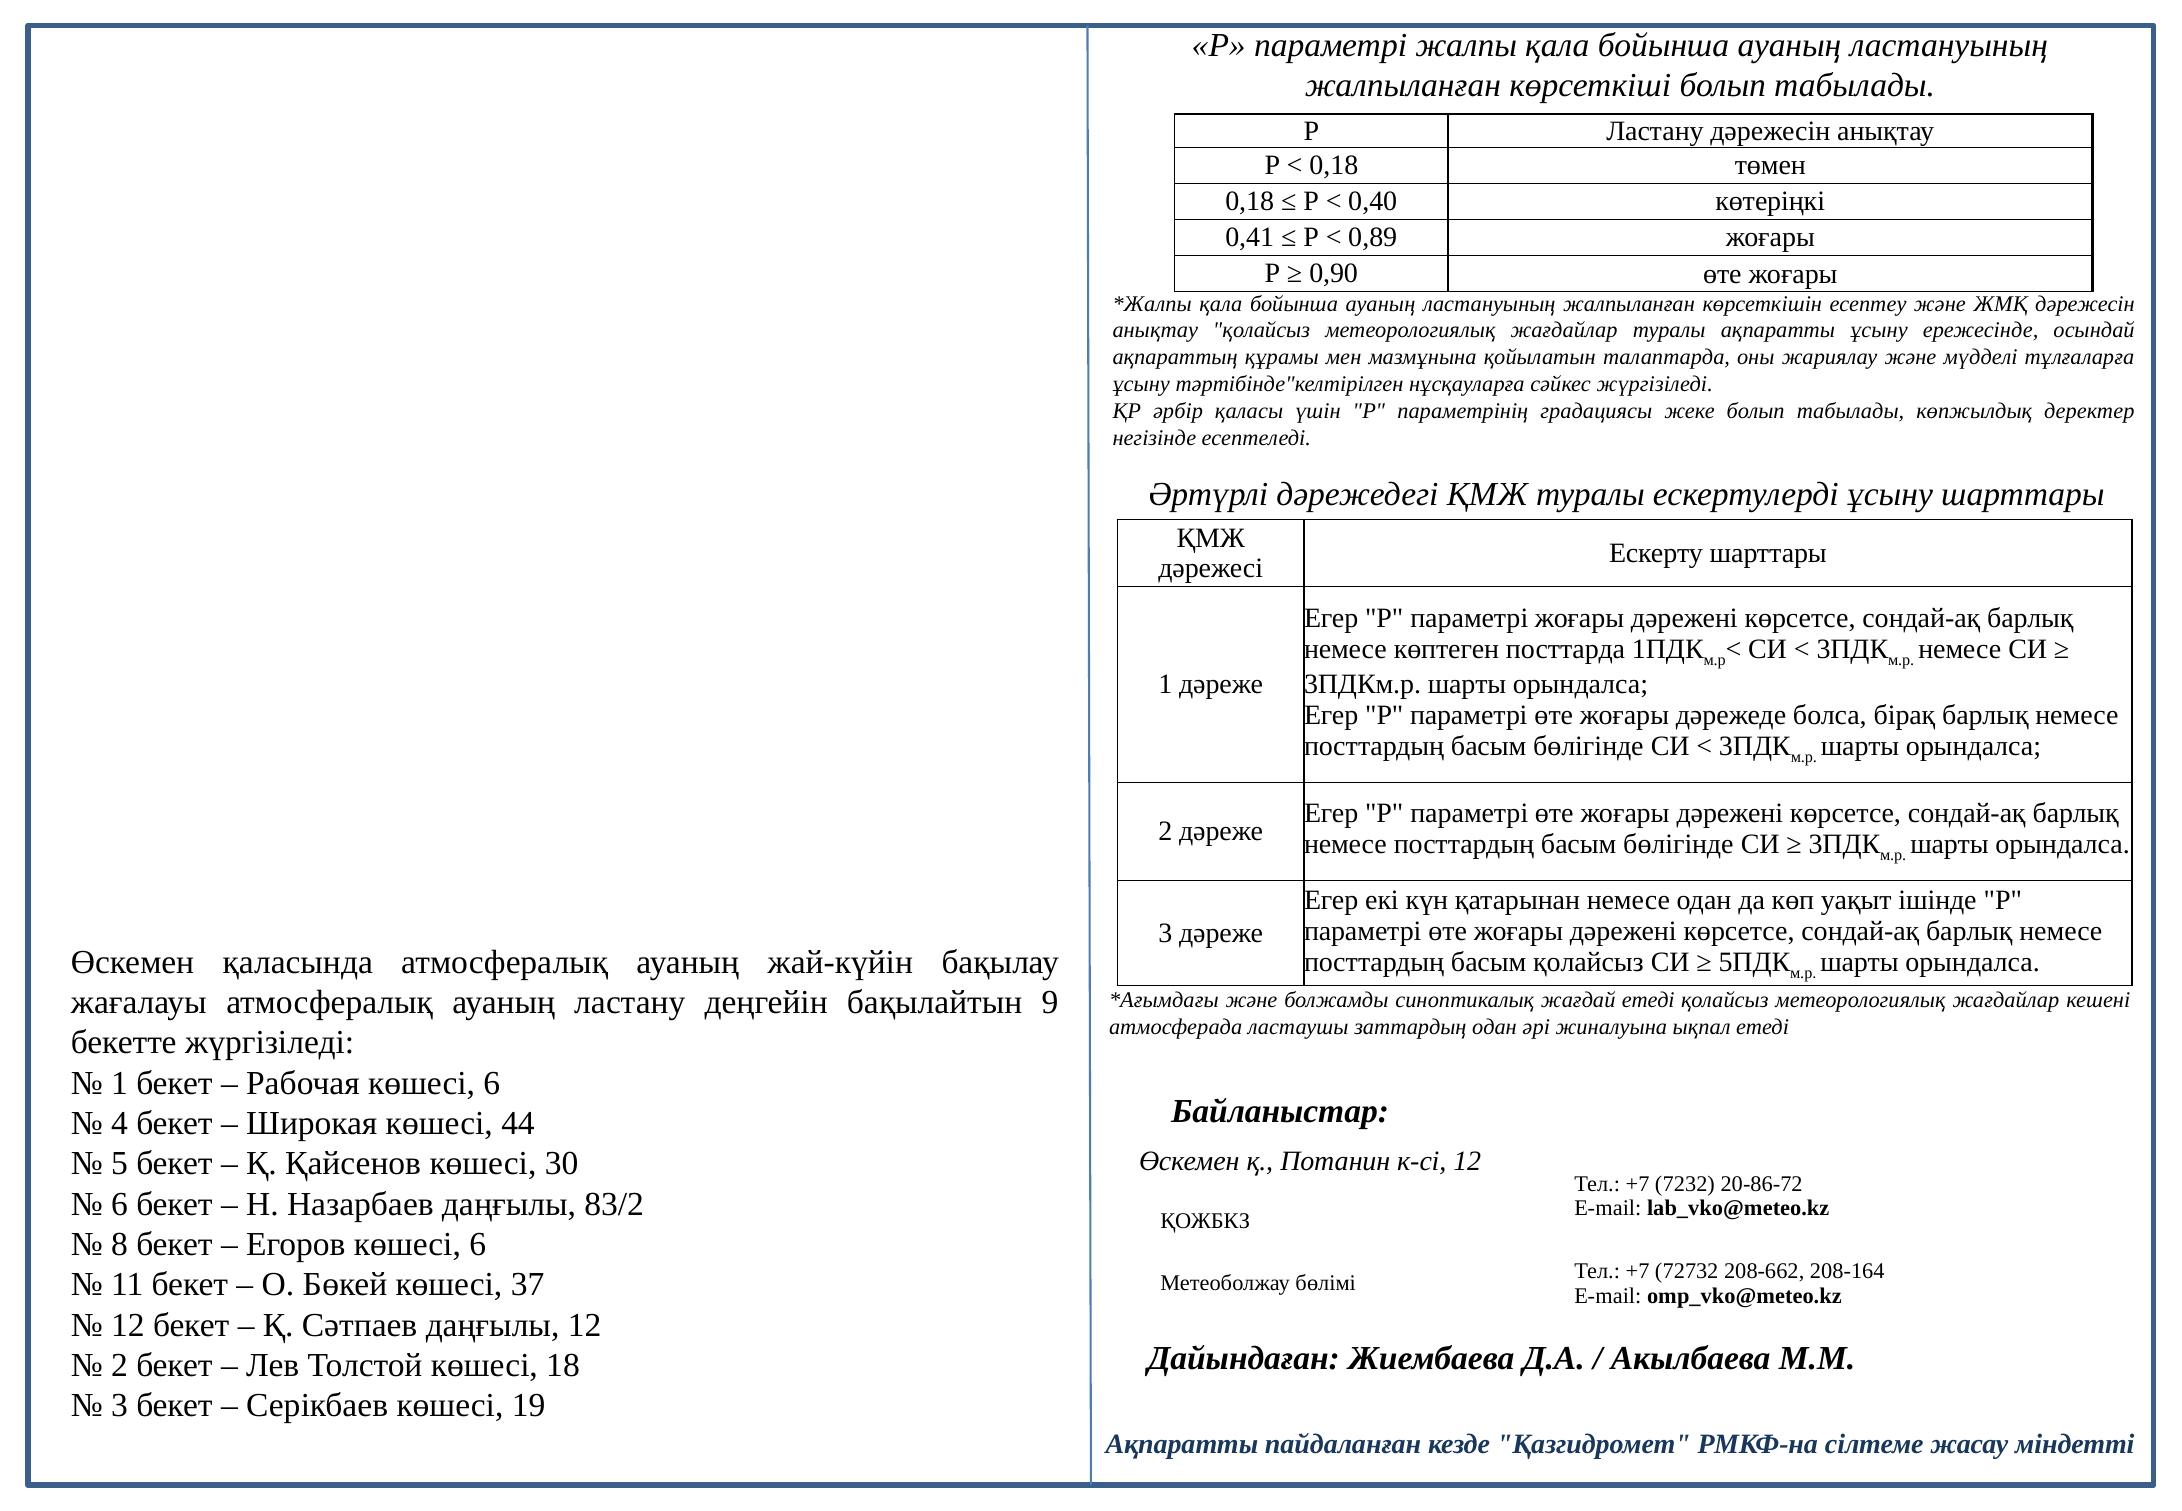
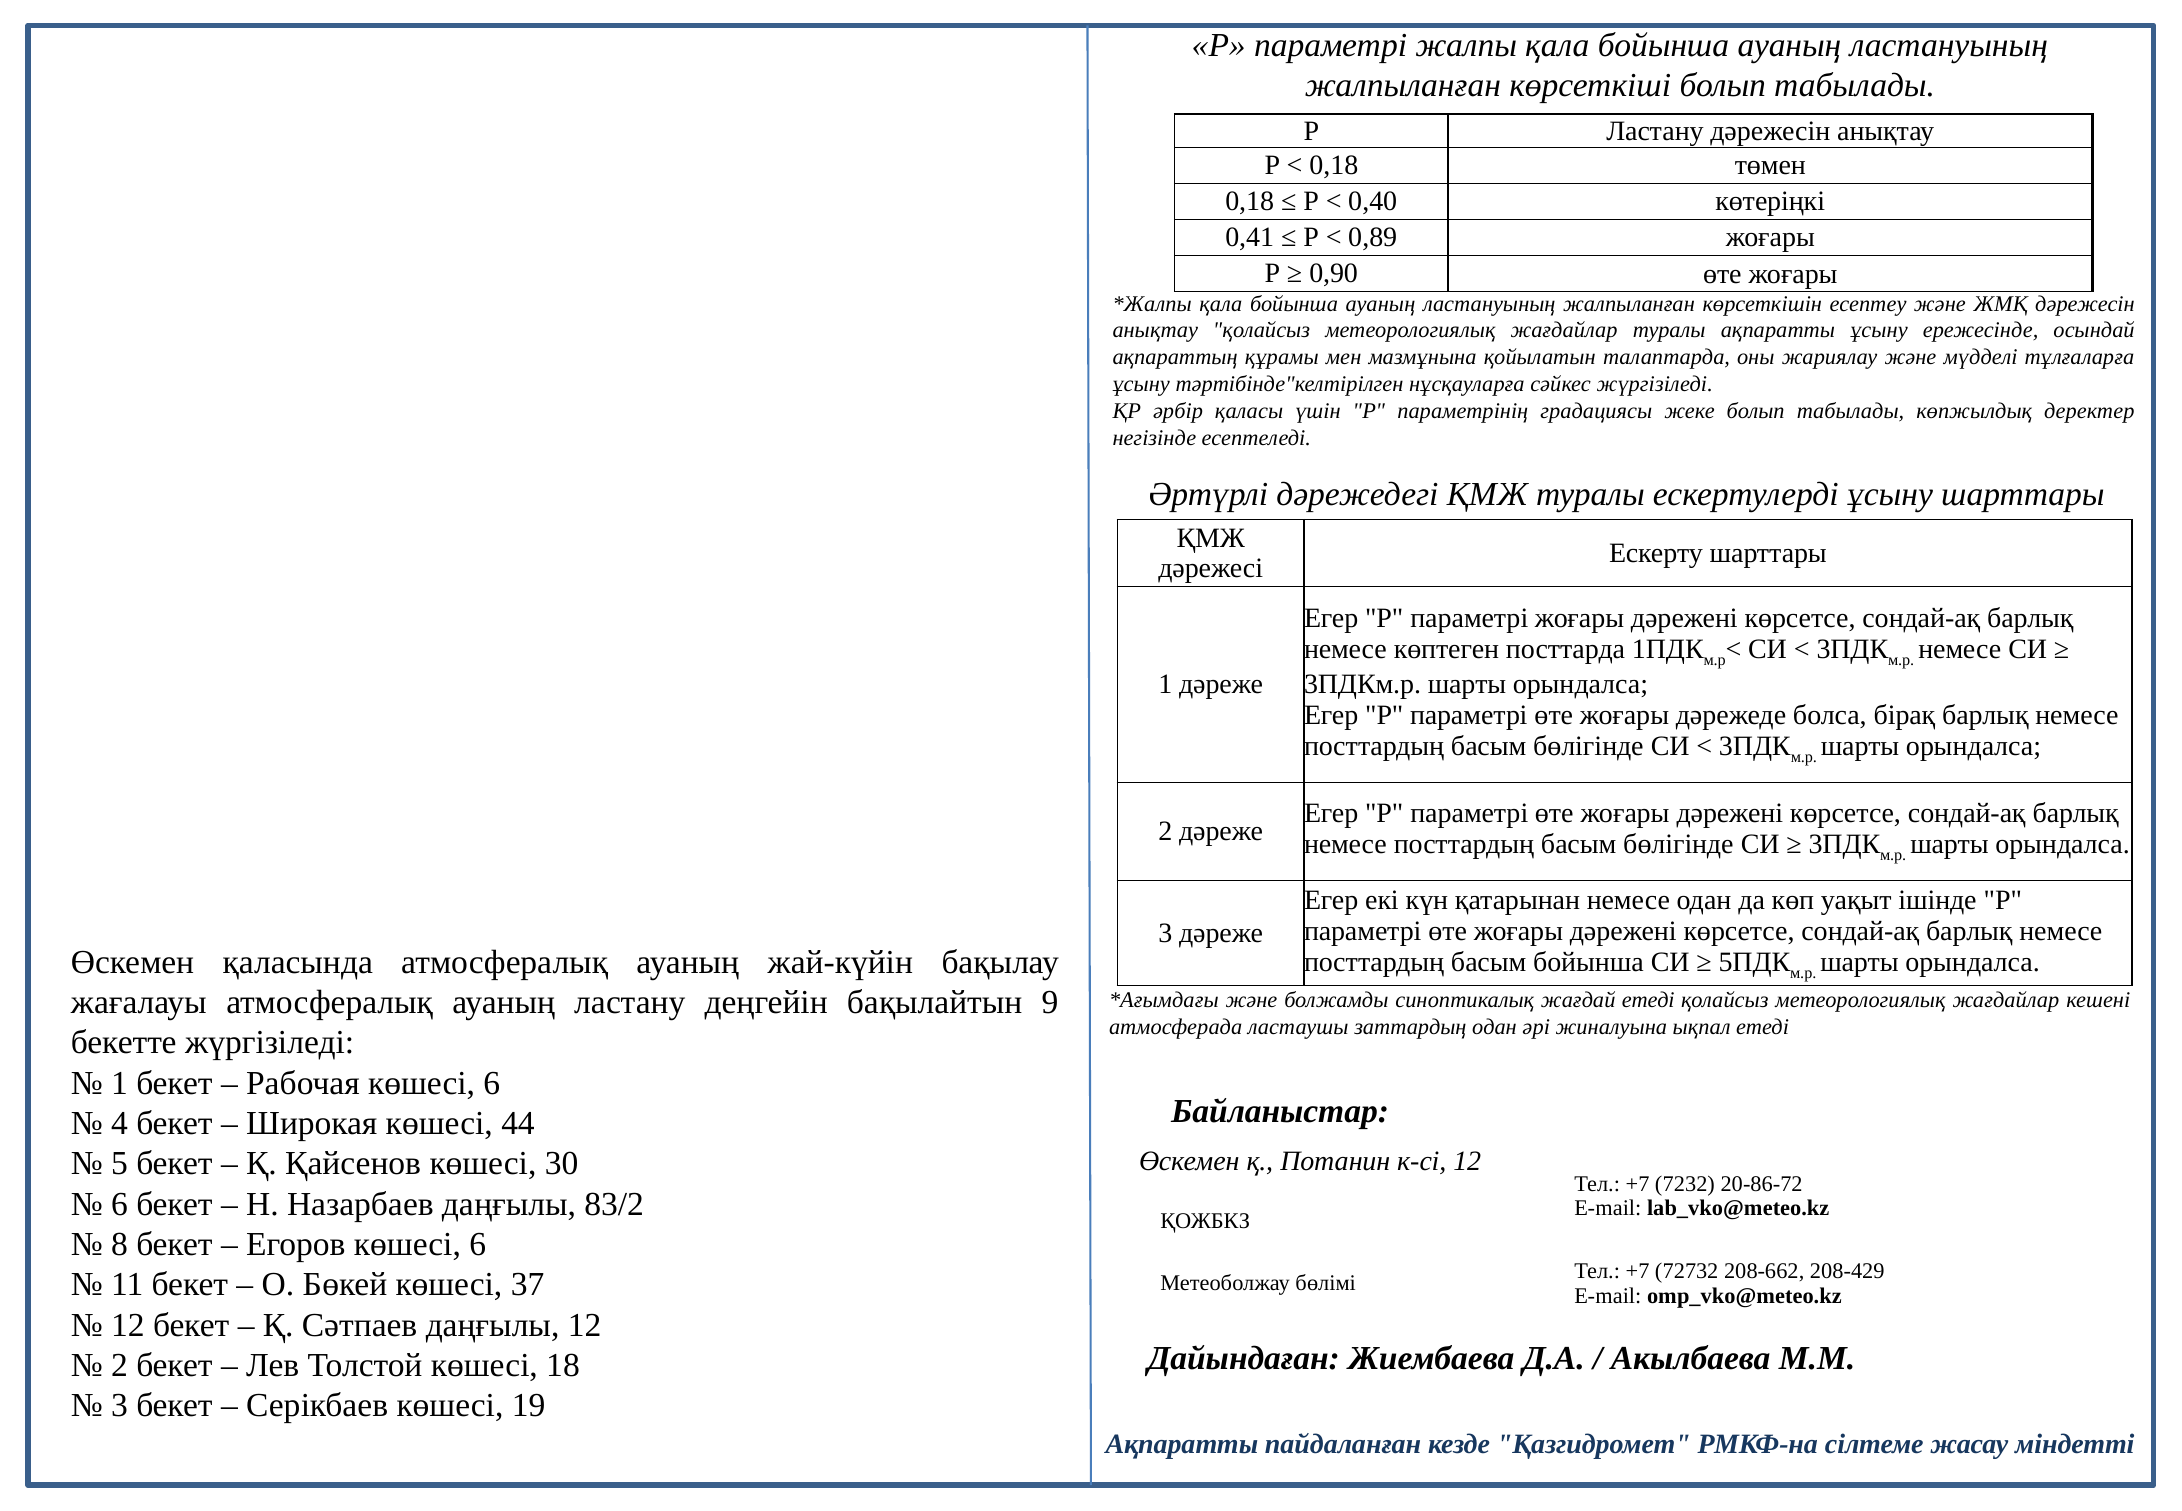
басым қолайсыз: қолайсыз -> бойынша (1588, 962)
208-164: 208-164 -> 208-429 (1847, 1271)
